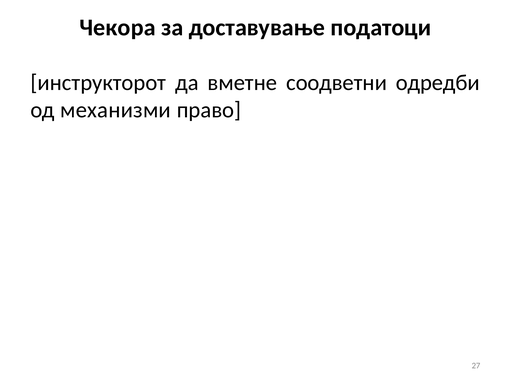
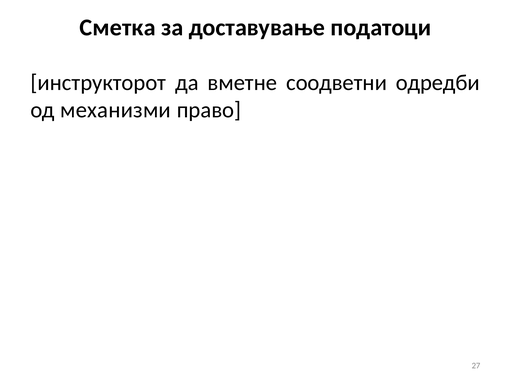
Чекора: Чекора -> Сметка (118, 27)
